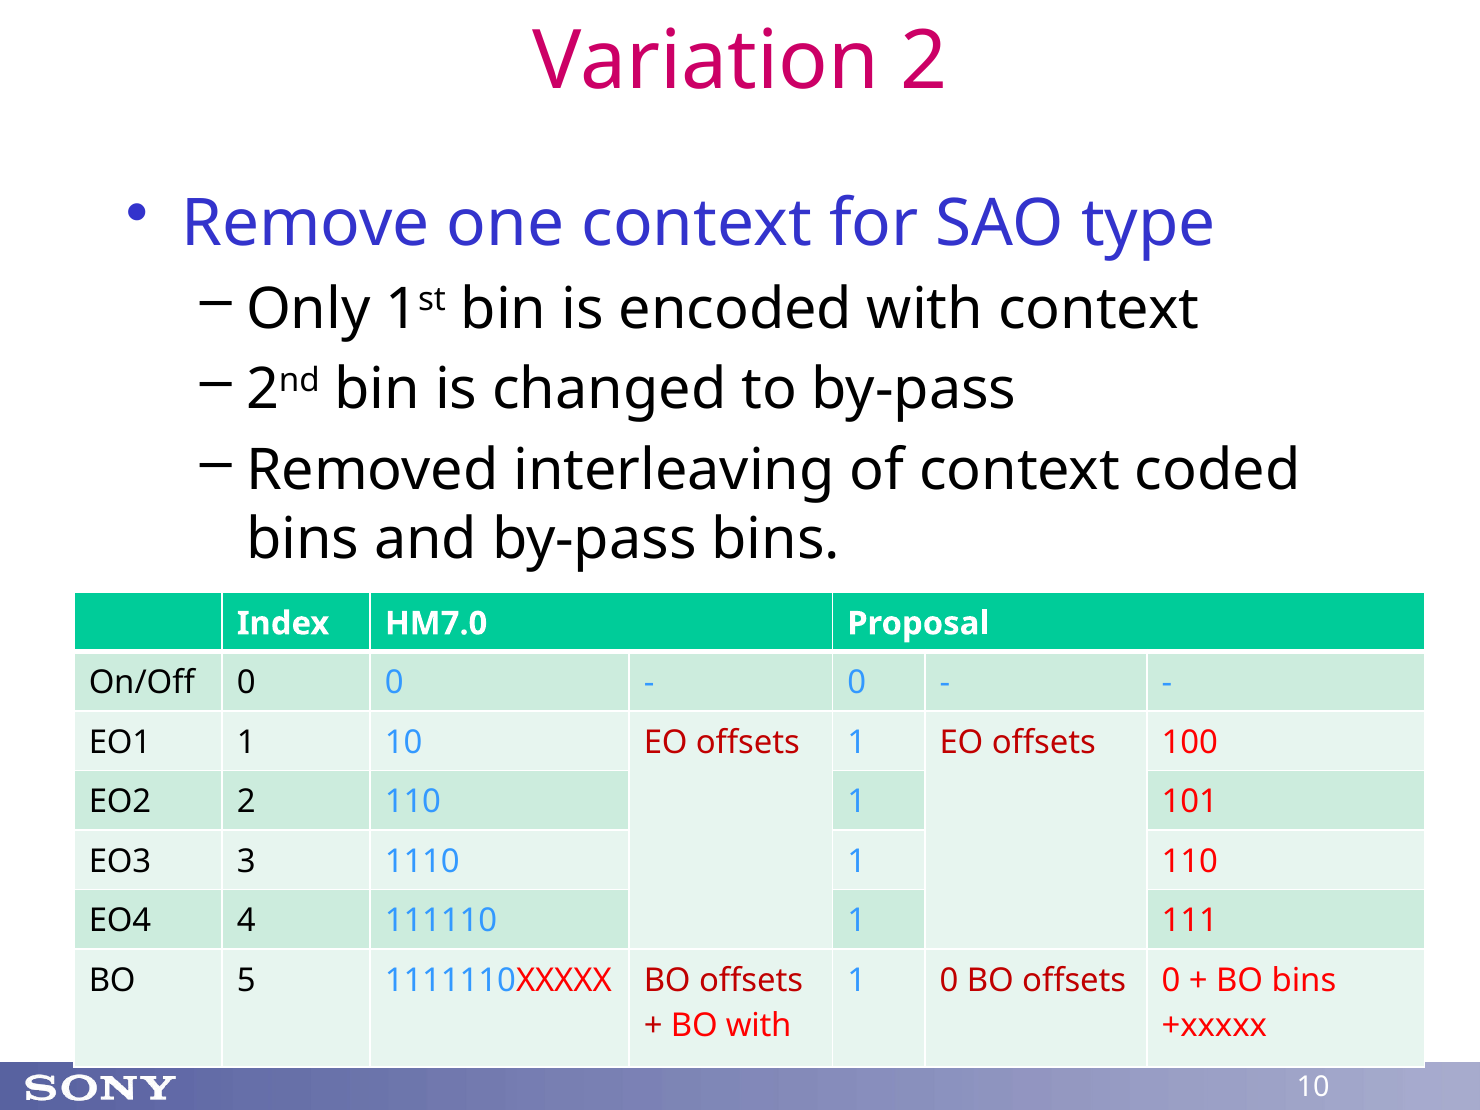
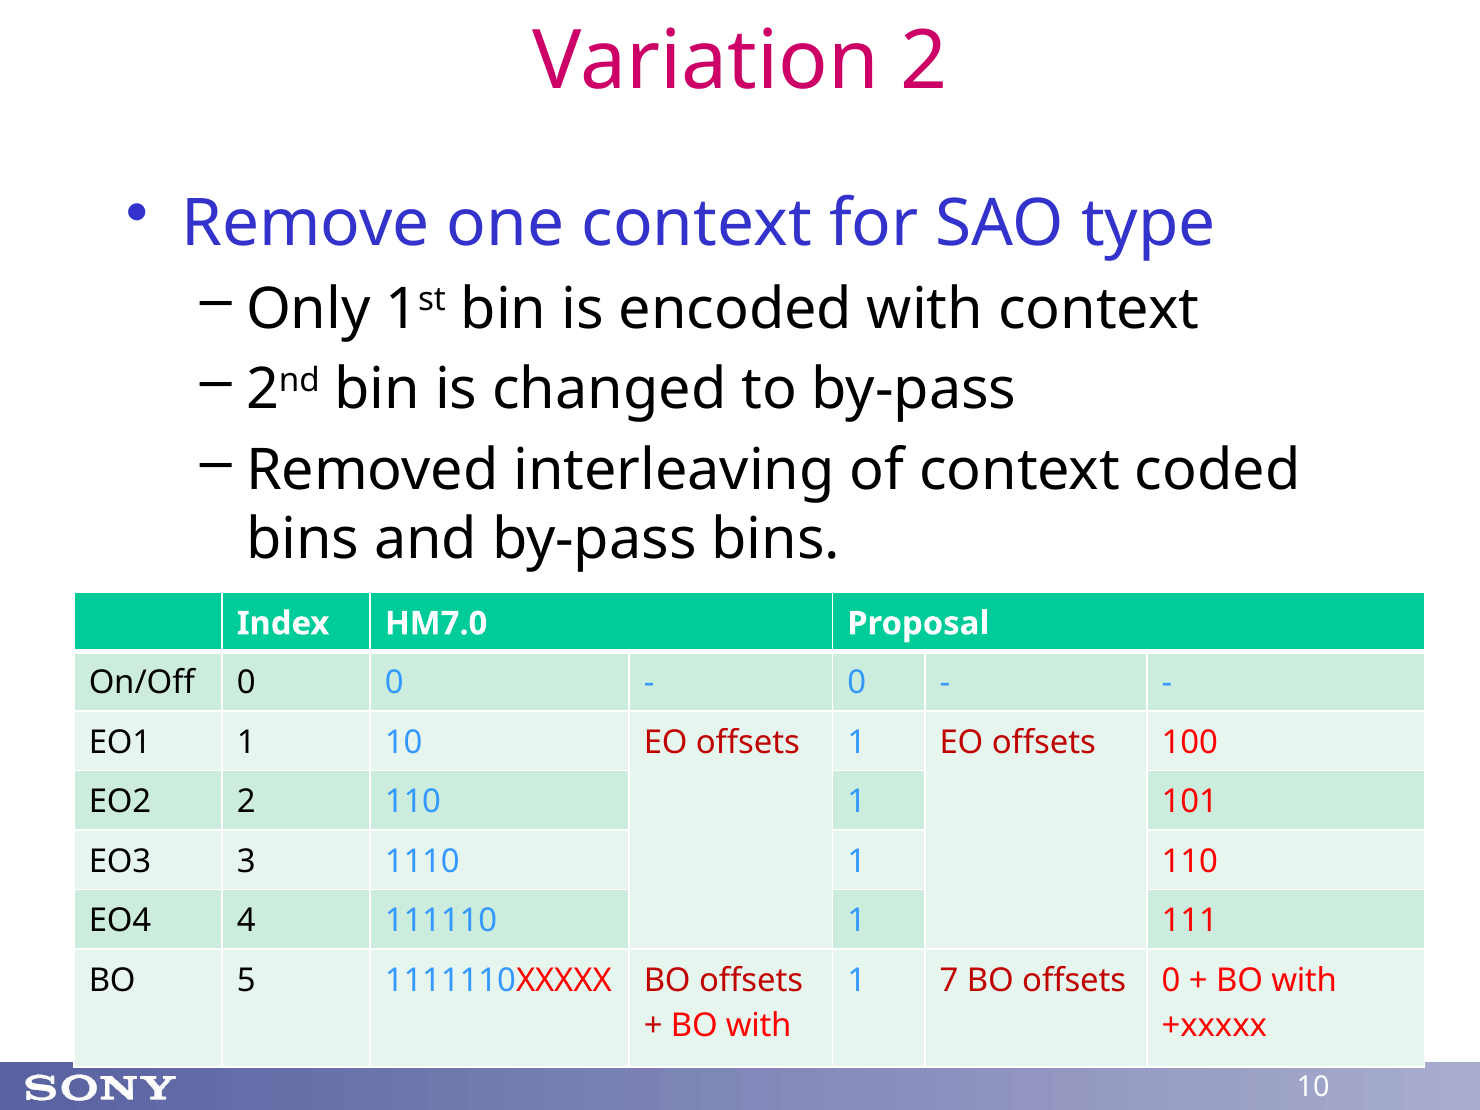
1 0: 0 -> 7 (949, 981)
bins: bins -> with (1304, 981)
